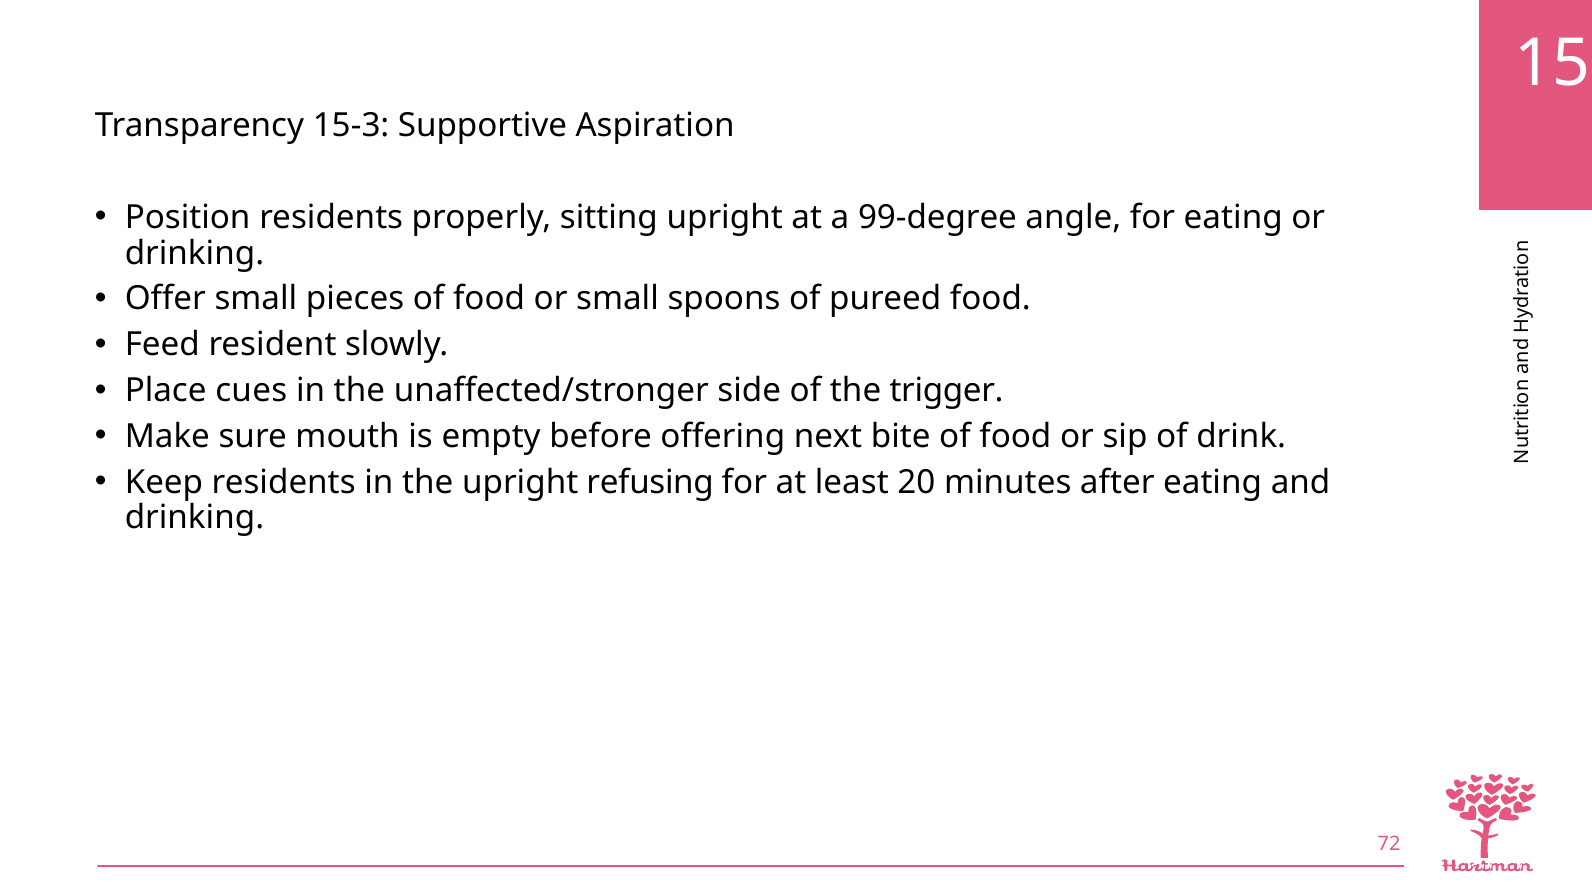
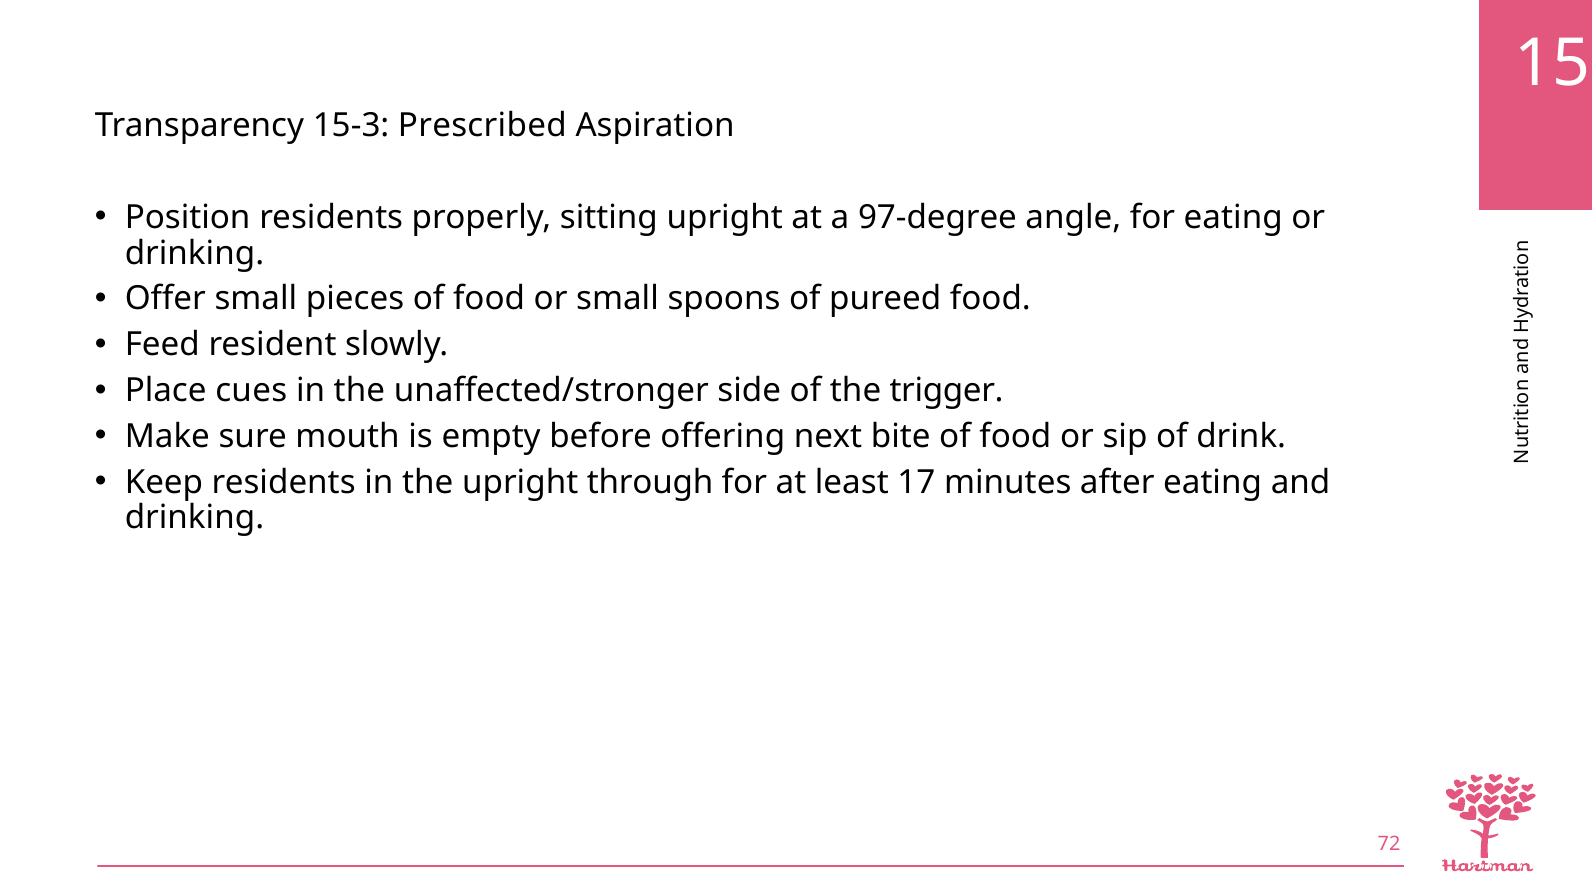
Supportive: Supportive -> Prescribed (482, 126)
99-degree: 99-degree -> 97-degree (937, 217)
refusing: refusing -> through (650, 482)
20: 20 -> 17 (916, 482)
